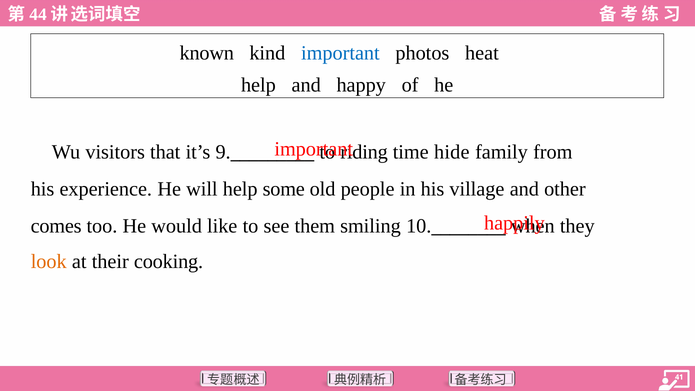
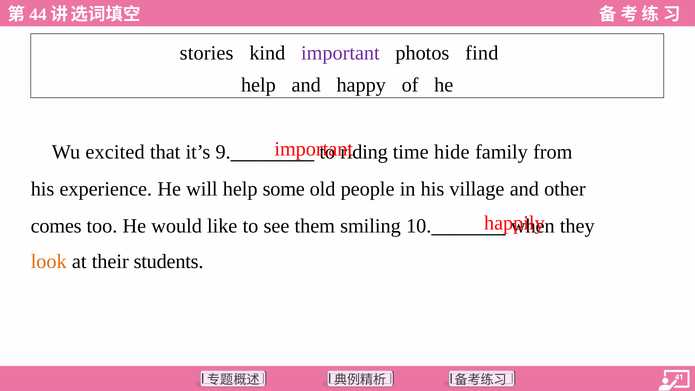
known: known -> stories (207, 53)
important colour: blue -> purple (340, 53)
heat: heat -> find (482, 53)
visitors: visitors -> excited (115, 152)
cooking: cooking -> students (169, 262)
